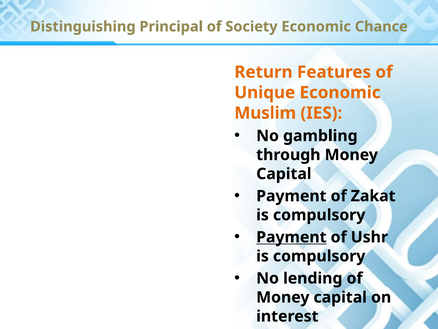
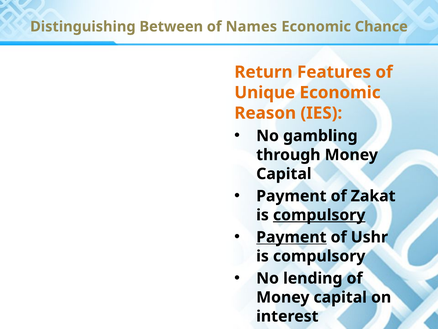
Principal: Principal -> Between (171, 27)
Society: Society -> Names (251, 27)
Muslim: Muslim -> Reason (265, 113)
compulsory underline: none -> present (319, 215)
